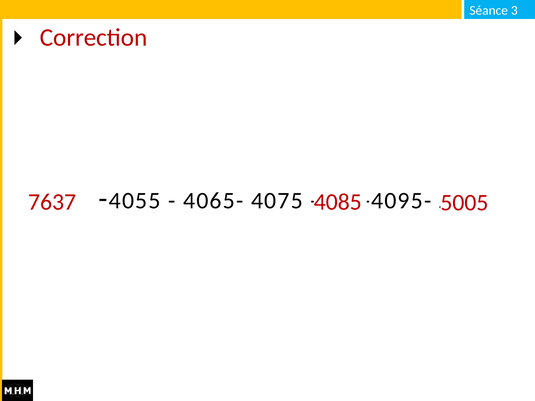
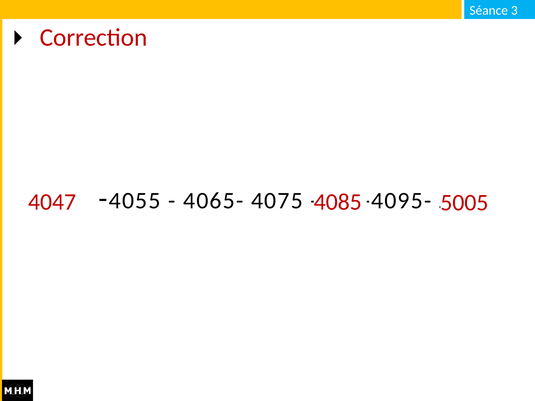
7637: 7637 -> 4047 (52, 202)
